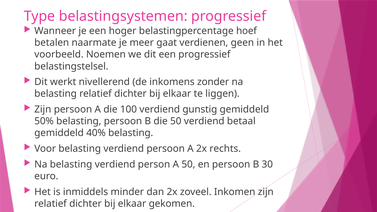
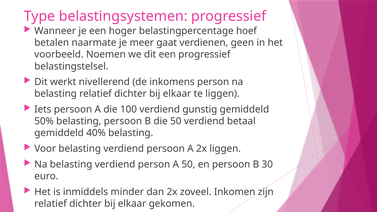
inkomens zonder: zonder -> person (213, 82)
Zijn: Zijn -> Iets (43, 109)
2x rechts: rechts -> liggen (225, 149)
